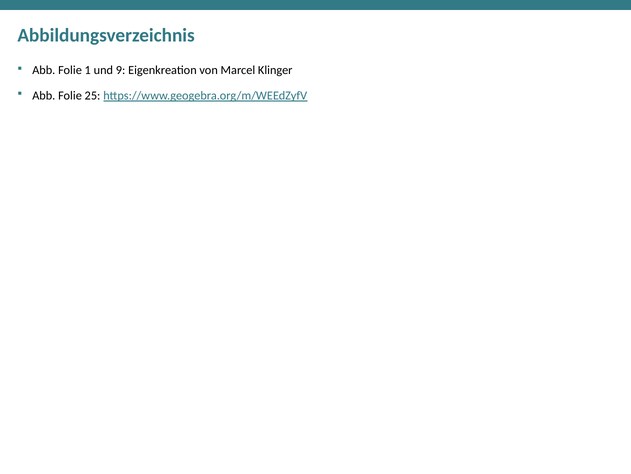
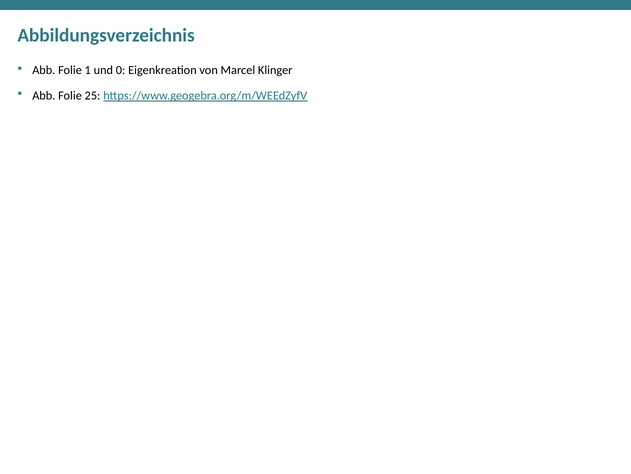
9: 9 -> 0 (121, 70)
